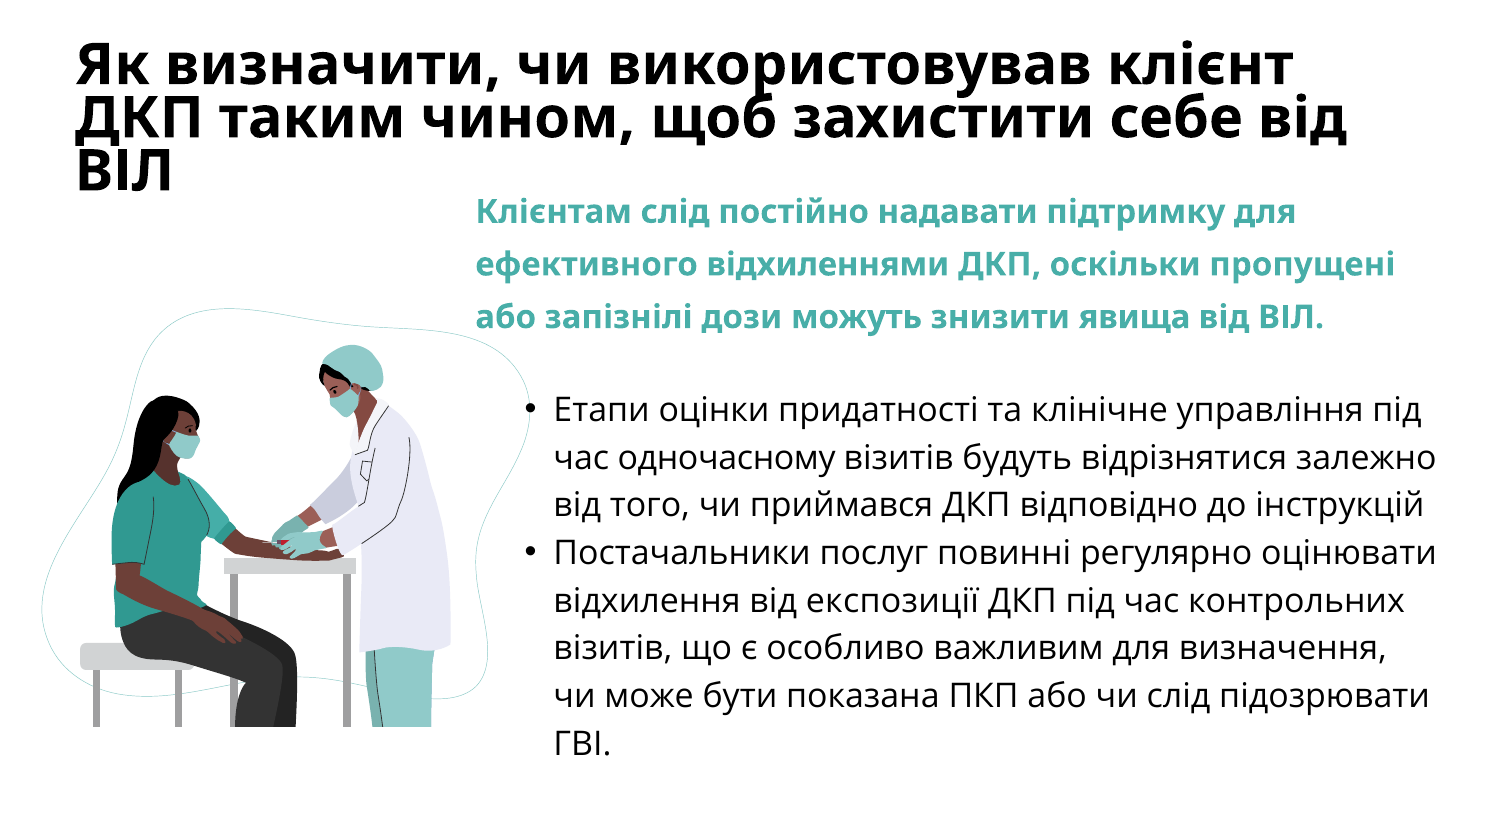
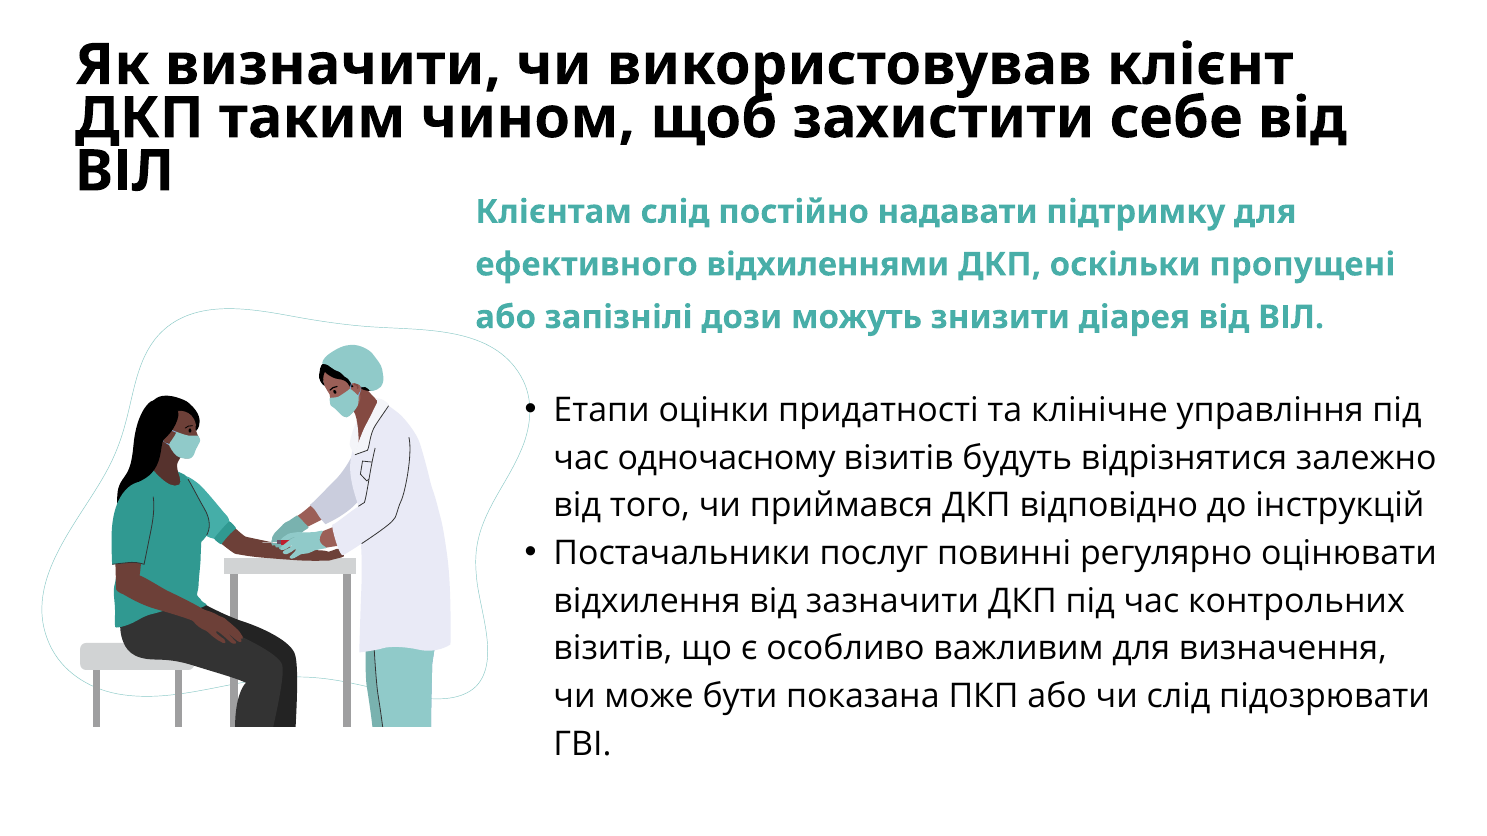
явища: явища -> діарея (1134, 317)
експозиції: експозиції -> зазначити (892, 601)
